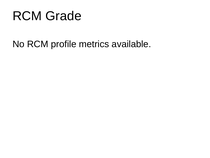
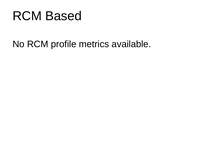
Grade: Grade -> Based (63, 16)
